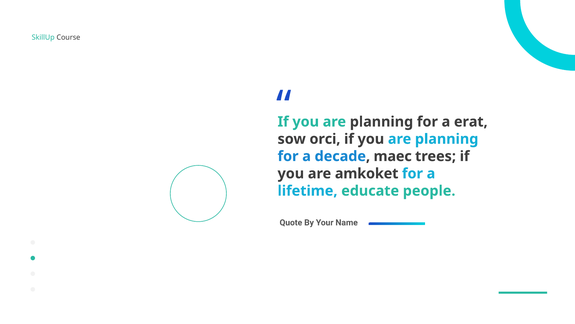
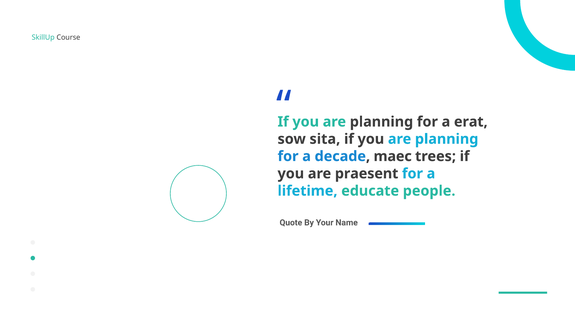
orci: orci -> sita (325, 139)
amkoket: amkoket -> praesent (367, 173)
